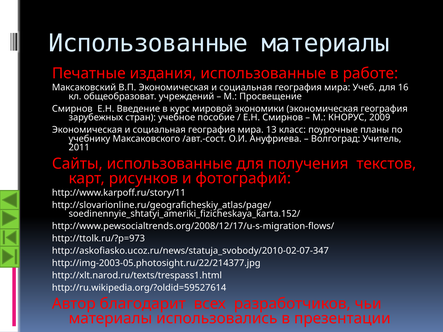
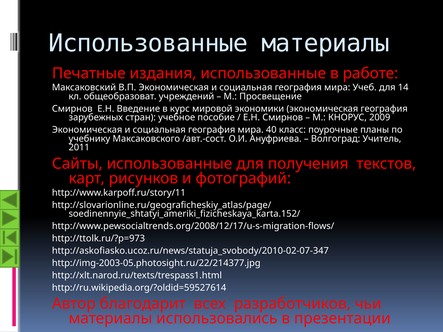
16: 16 -> 14 (403, 88)
13: 13 -> 40 (271, 130)
